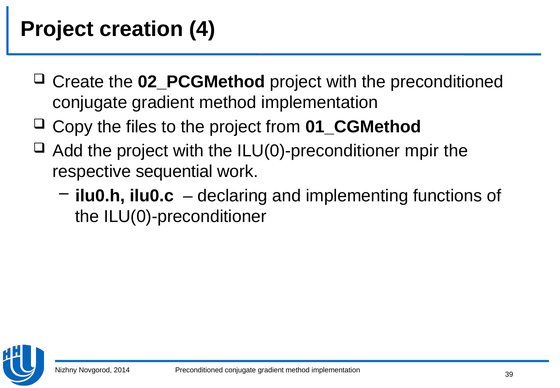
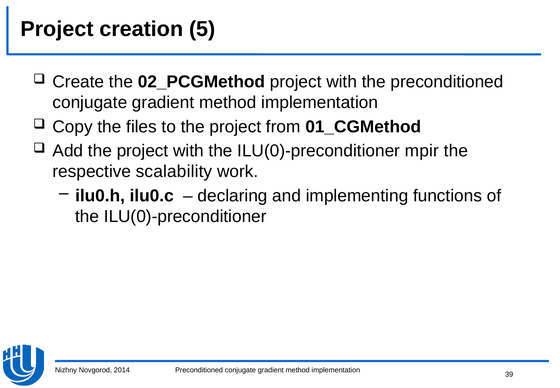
4: 4 -> 5 (202, 29)
sequential: sequential -> scalability (174, 171)
